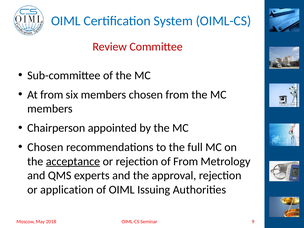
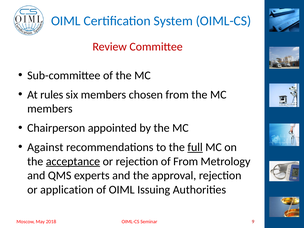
At from: from -> rules (52, 95)
Chosen: Chosen -> Against (45, 147)
full underline: none -> present (195, 147)
